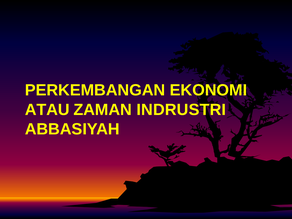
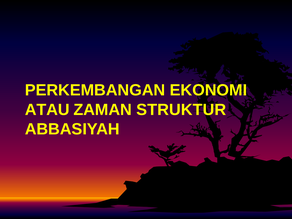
INDRUSTRI: INDRUSTRI -> STRUKTUR (181, 110)
